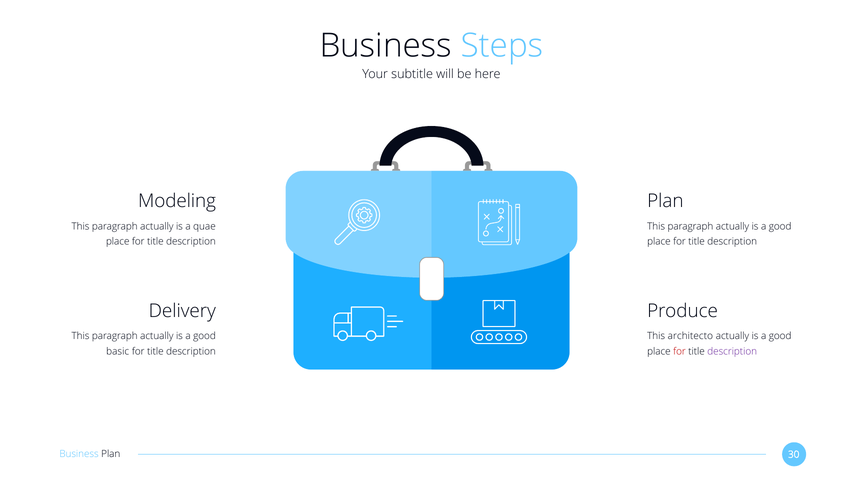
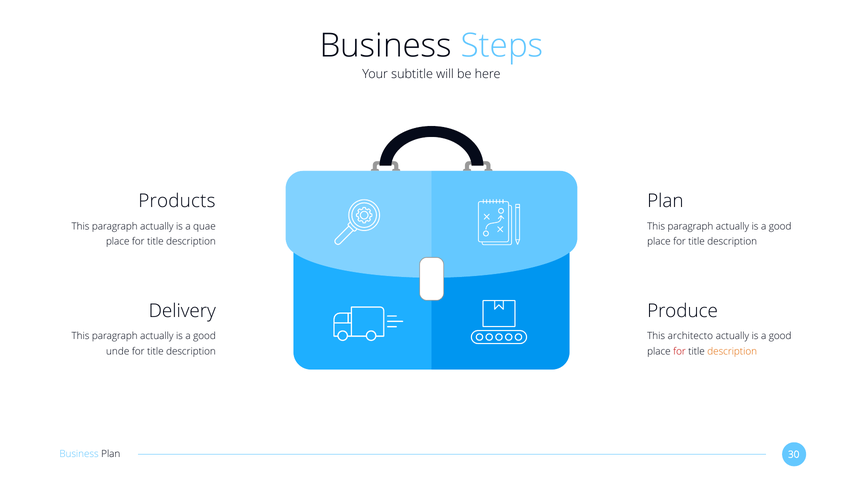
Modeling: Modeling -> Products (177, 201)
basic: basic -> unde (118, 352)
description colour: purple -> orange (732, 352)
